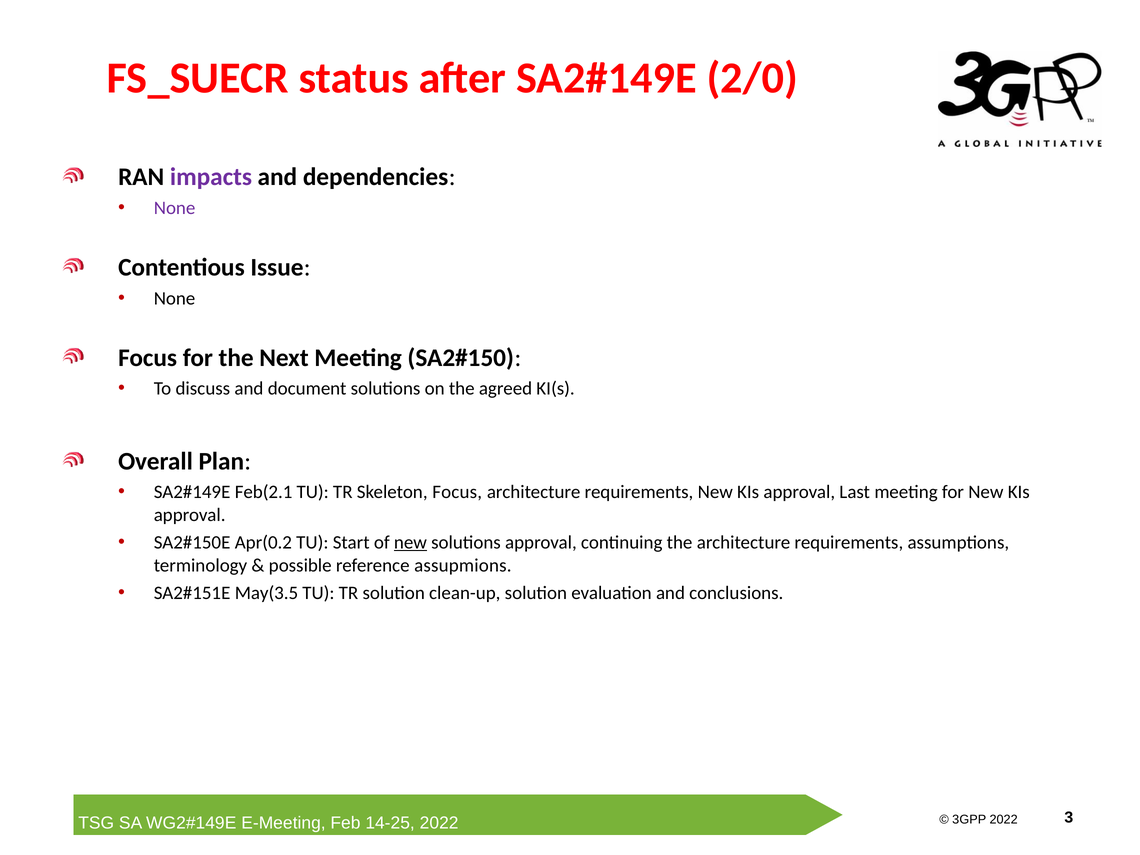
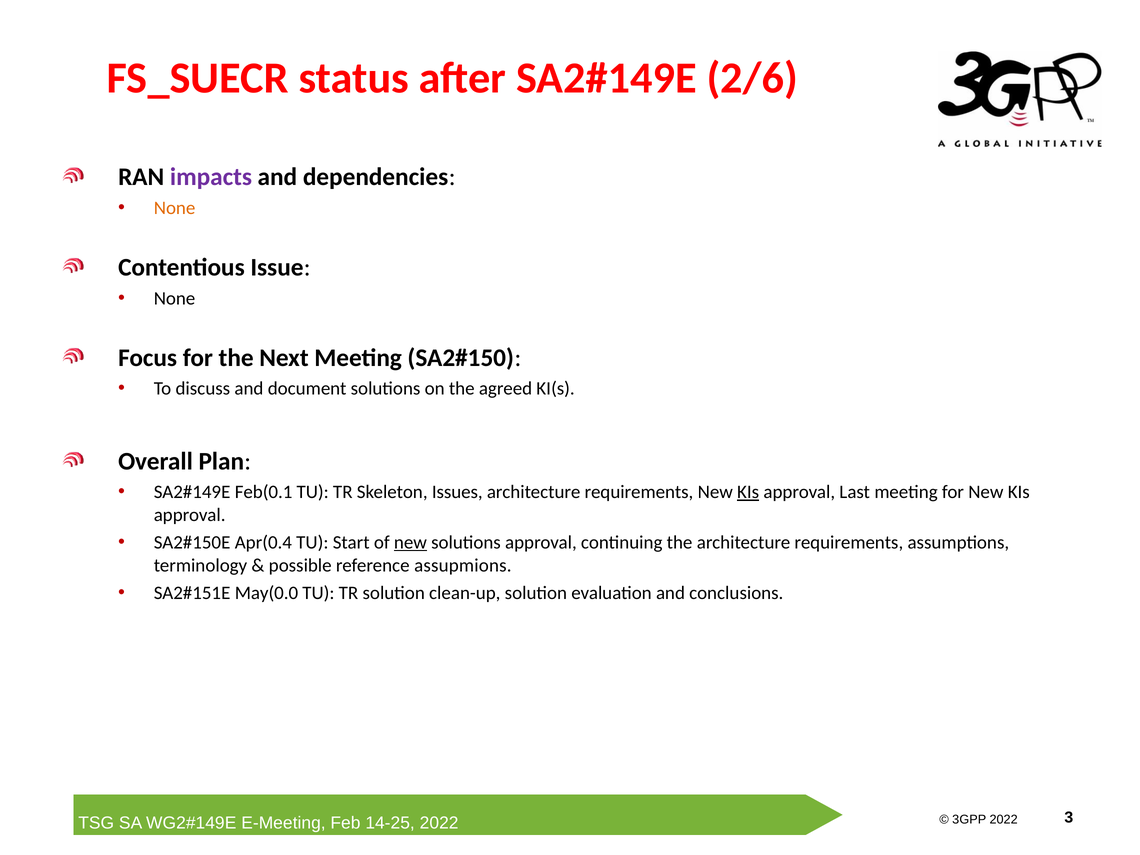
2/0: 2/0 -> 2/6 (752, 78)
None colour: purple -> orange (175, 208)
Feb(2.1: Feb(2.1 -> Feb(0.1 (264, 492)
Skeleton Focus: Focus -> Issues (457, 492)
KIs underline: none -> present (748, 492)
Apr(0.2: Apr(0.2 -> Apr(0.4 (263, 542)
May(3.5: May(3.5 -> May(0.0 (266, 593)
